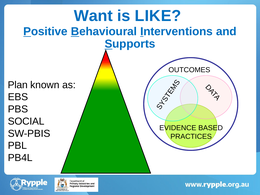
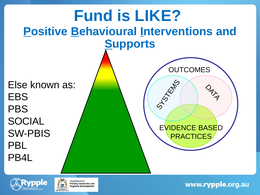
Want: Want -> Fund (93, 16)
Plan: Plan -> Else (18, 85)
